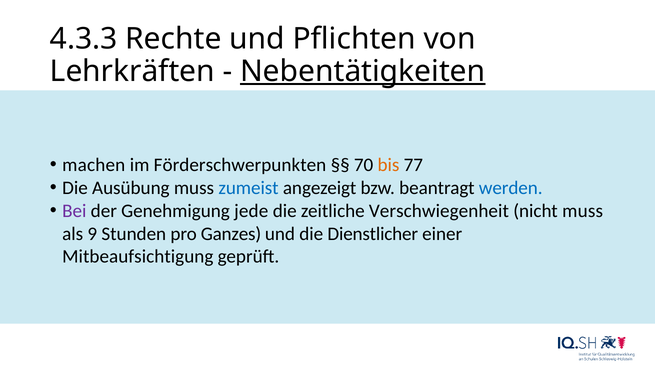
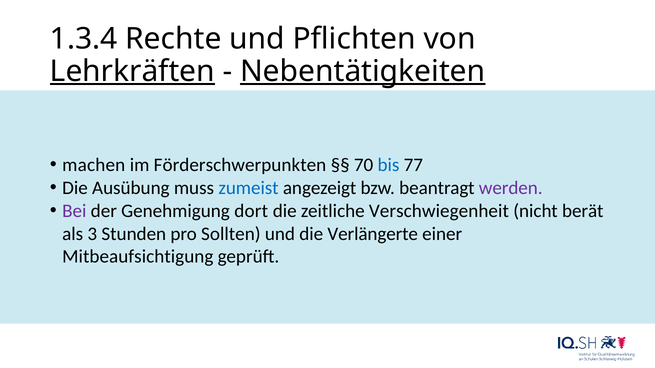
4.3.3: 4.3.3 -> 1.3.4 (84, 39)
Lehrkräften underline: none -> present (132, 71)
bis colour: orange -> blue (389, 165)
werden colour: blue -> purple (511, 188)
jede: jede -> dort (251, 211)
nicht muss: muss -> berät (583, 211)
9: 9 -> 3 (92, 234)
Ganzes: Ganzes -> Sollten (231, 234)
Dienstlicher: Dienstlicher -> Verlängerte (373, 234)
